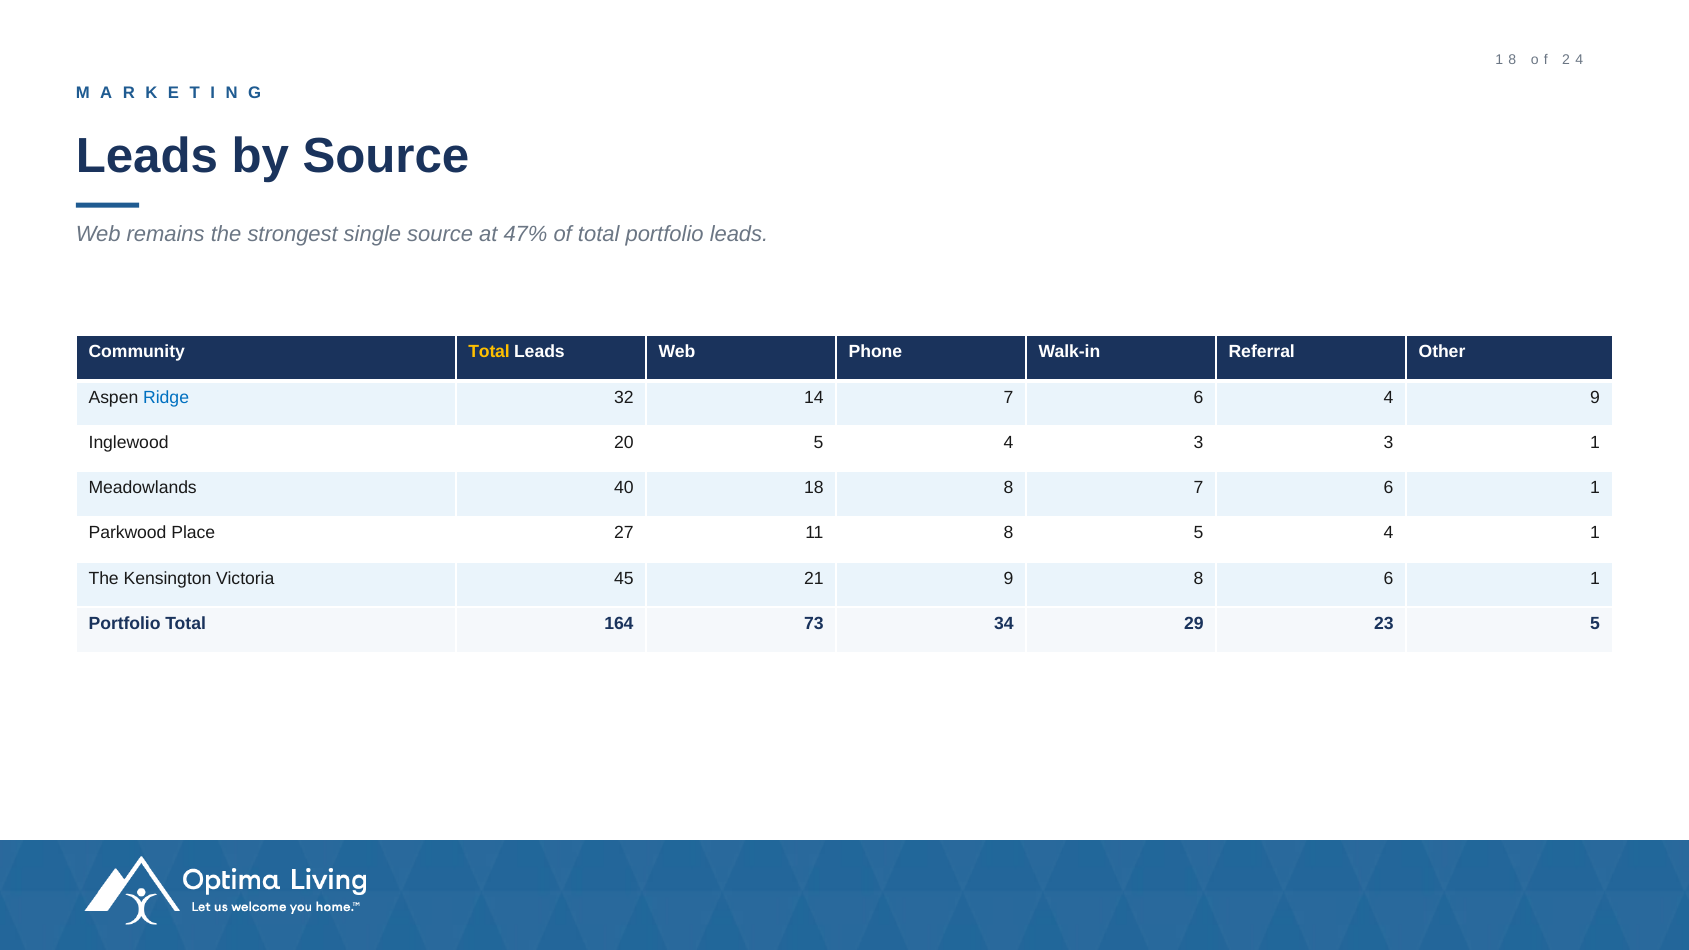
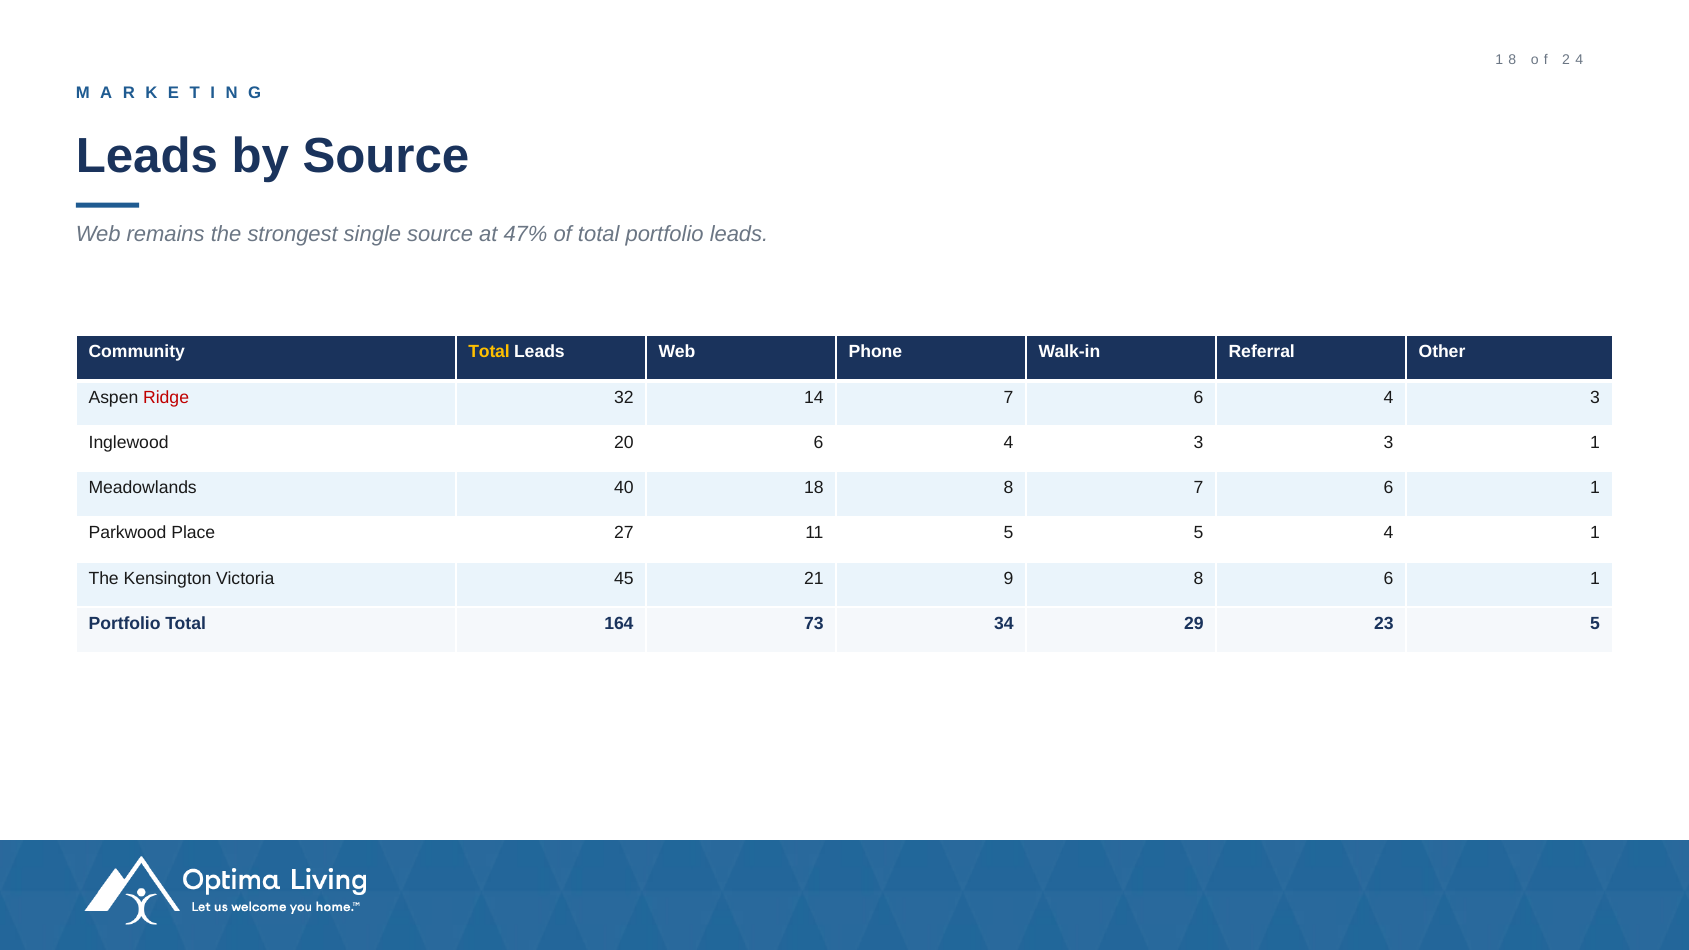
Ridge colour: blue -> red (166, 397)
7 6 4 9: 9 -> 3 (1595, 397)
20 5: 5 -> 6 (819, 443)
11 8: 8 -> 5 (1009, 533)
